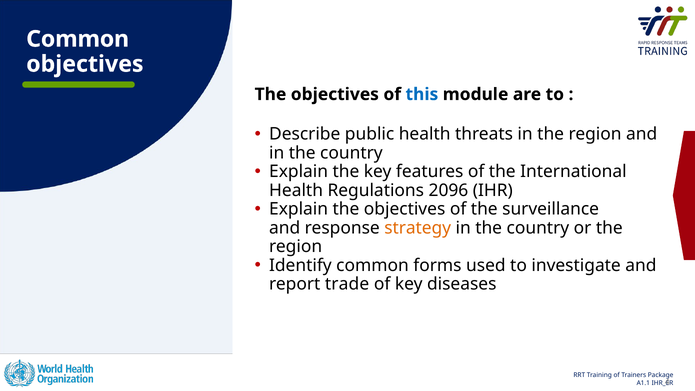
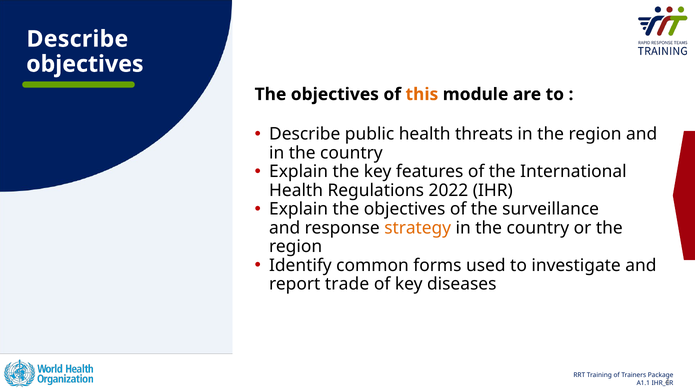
Common: Common -> Describe (77, 39)
this colour: blue -> orange (422, 94)
2096: 2096 -> 2022 (448, 190)
